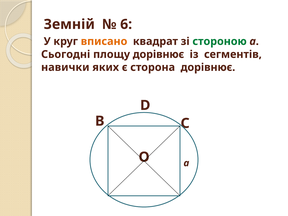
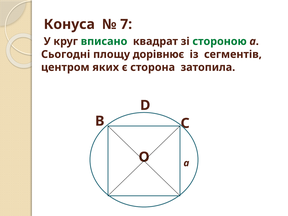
Земній: Земній -> Конуса (69, 24)
6: 6 -> 7 (126, 24)
вписано colour: orange -> green (104, 41)
навички: навички -> центром (65, 67)
сторона дорівнює: дорівнює -> затопила (208, 67)
